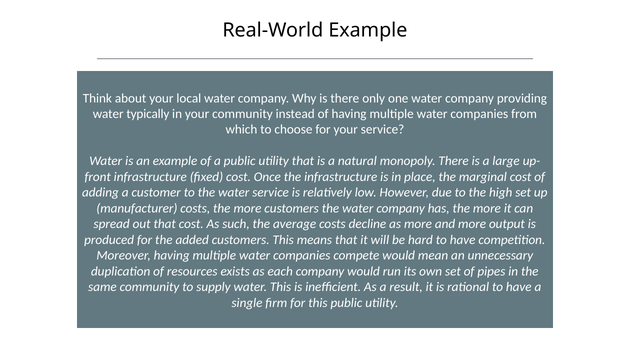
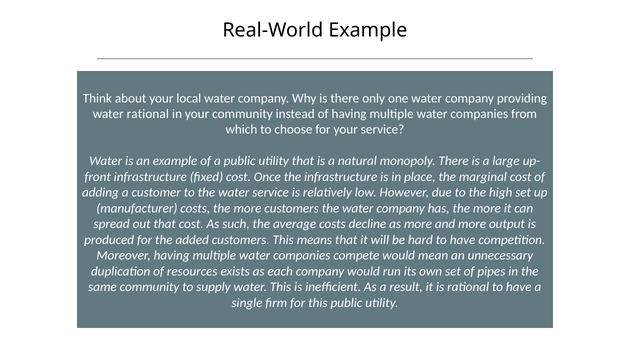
water typically: typically -> rational (148, 114)
